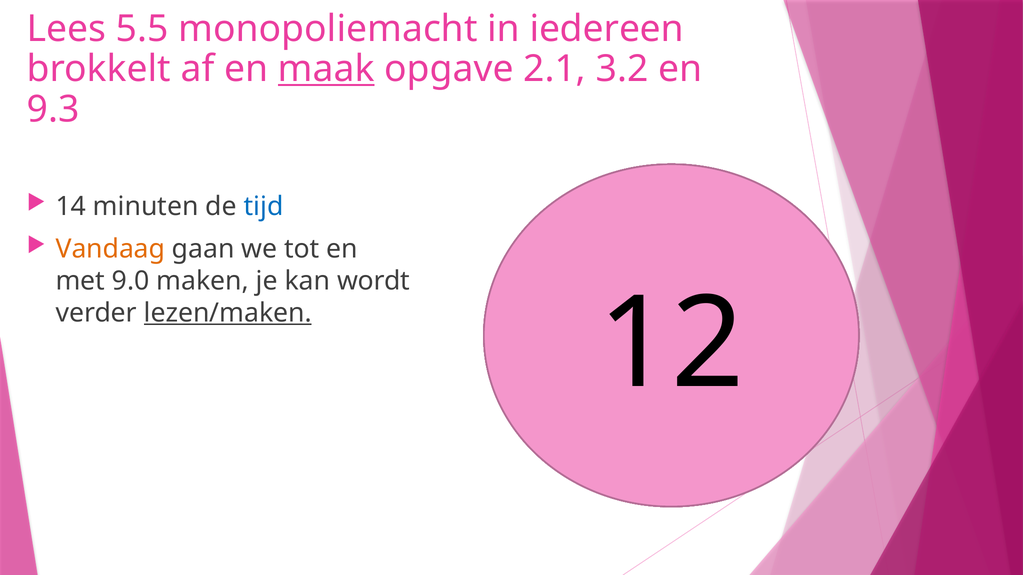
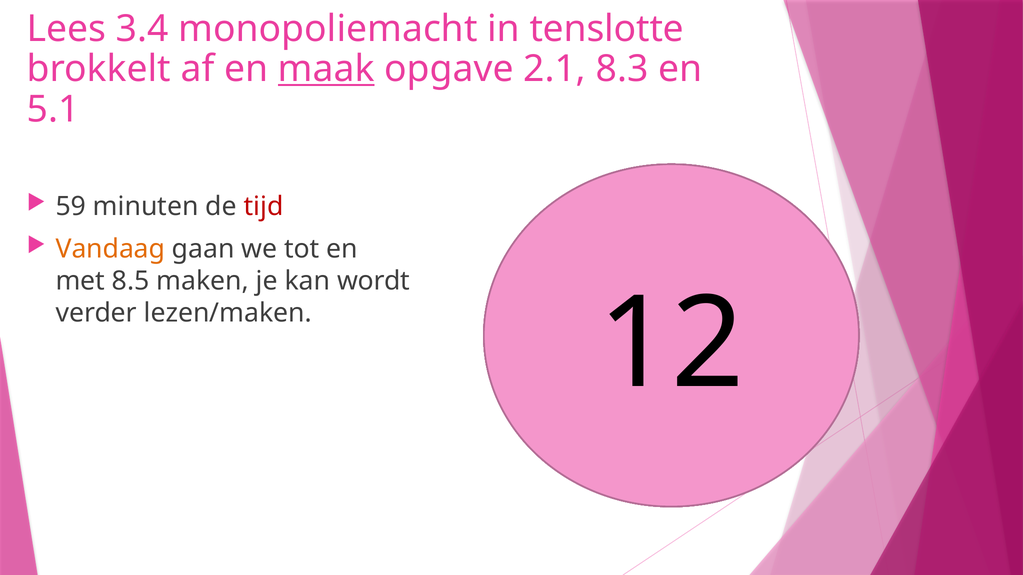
5.5: 5.5 -> 3.4 (142, 29)
iedereen: iedereen -> tenslotte (607, 29)
3.2: 3.2 -> 8.3 (622, 69)
9.3: 9.3 -> 5.1 (53, 109)
14: 14 -> 59 (71, 207)
tijd colour: blue -> red (264, 207)
9.0: 9.0 -> 8.5 (131, 281)
lezen/maken underline: present -> none (228, 313)
